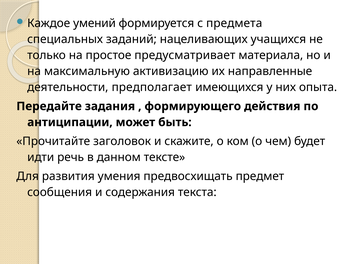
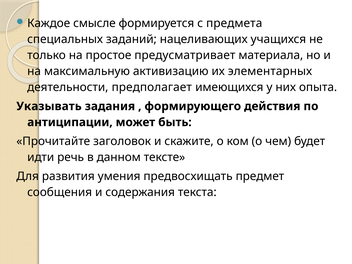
умений: умений -> смысле (94, 23)
направленные: направленные -> элементарных (270, 71)
Передайте: Передайте -> Указывать (49, 106)
